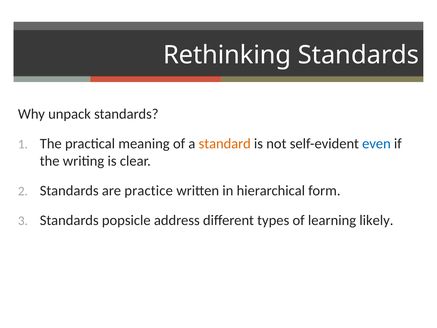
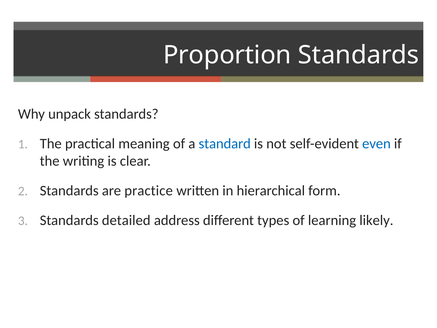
Rethinking: Rethinking -> Proportion (227, 55)
standard colour: orange -> blue (225, 144)
popsicle: popsicle -> detailed (126, 220)
